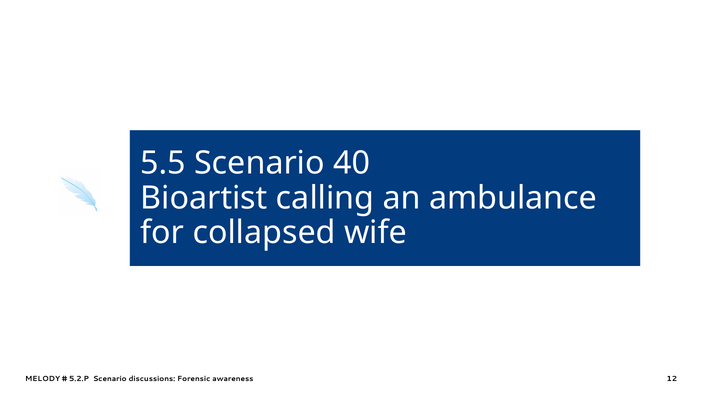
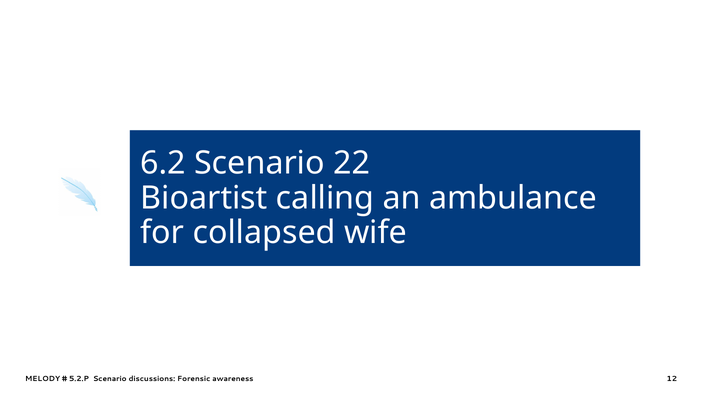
5.5: 5.5 -> 6.2 (163, 163)
40: 40 -> 22 (352, 163)
